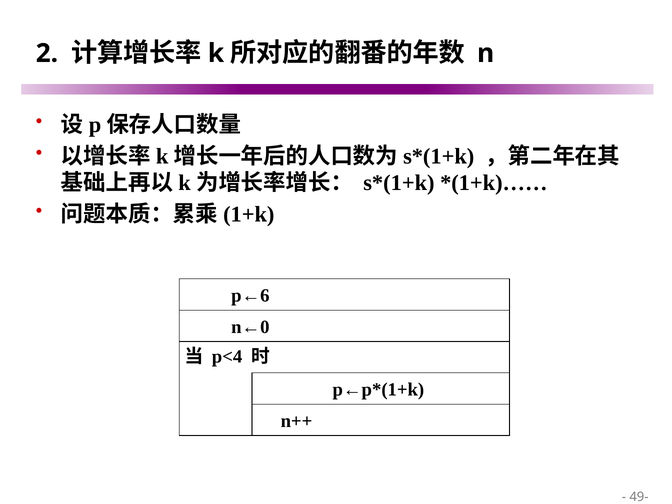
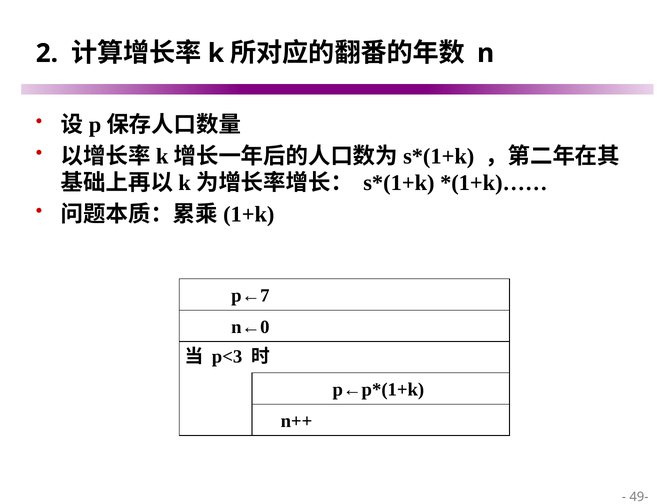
p←6: p←6 -> p←7 (250, 296)
p<4: p<4 -> p<3 (227, 357)
